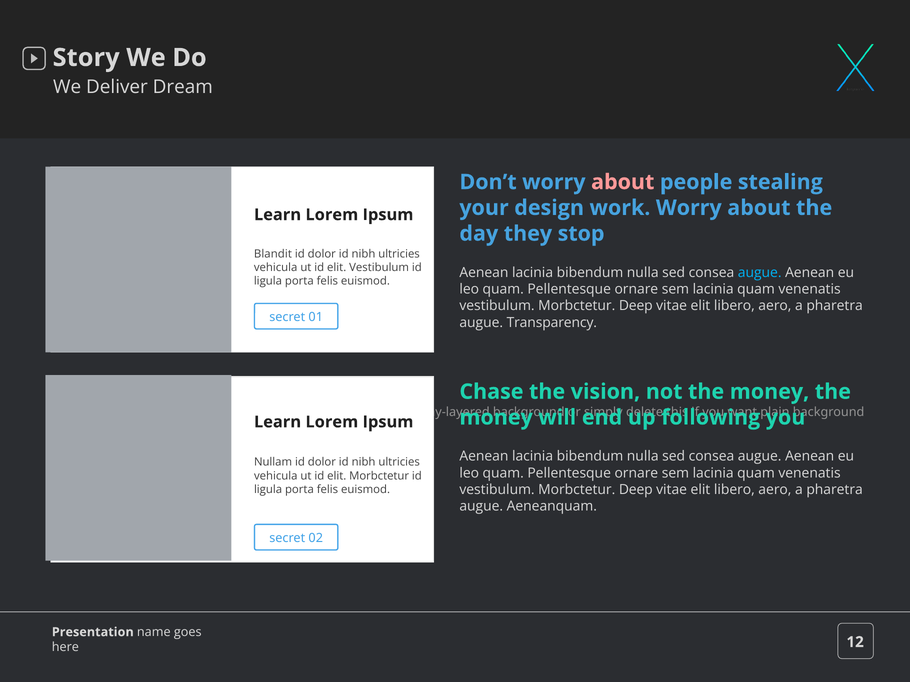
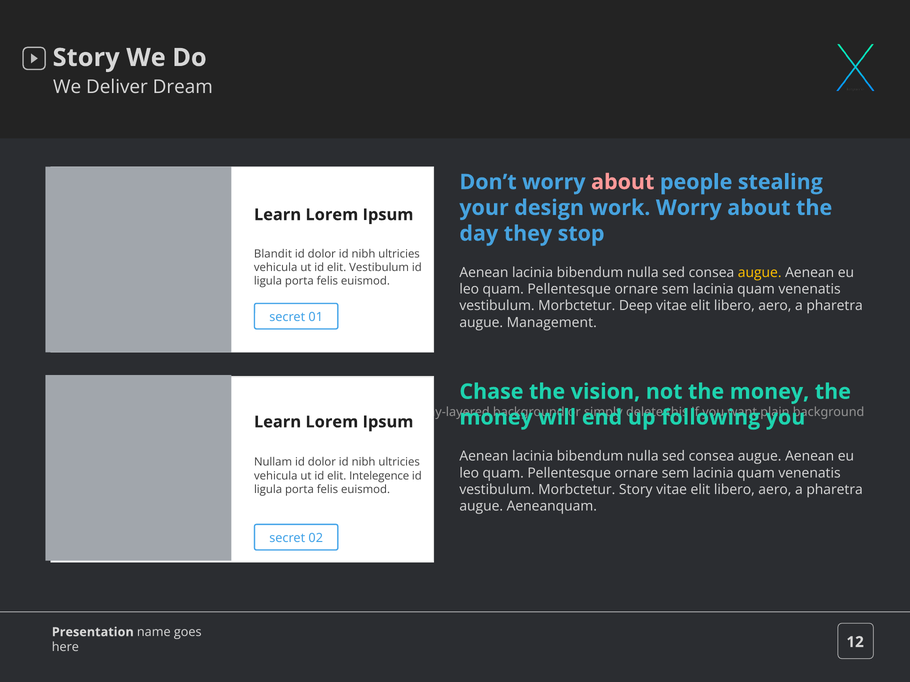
augue colour: light blue -> yellow (760, 273)
augue Transparency: Transparency -> Management (552, 323)
elit Morbctetur: Morbctetur -> Intelegence (379, 476)
Deep: Deep -> Story (636, 490)
